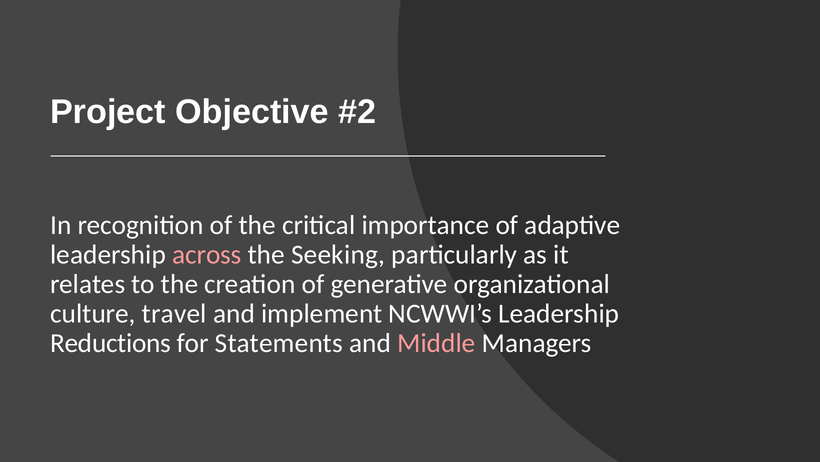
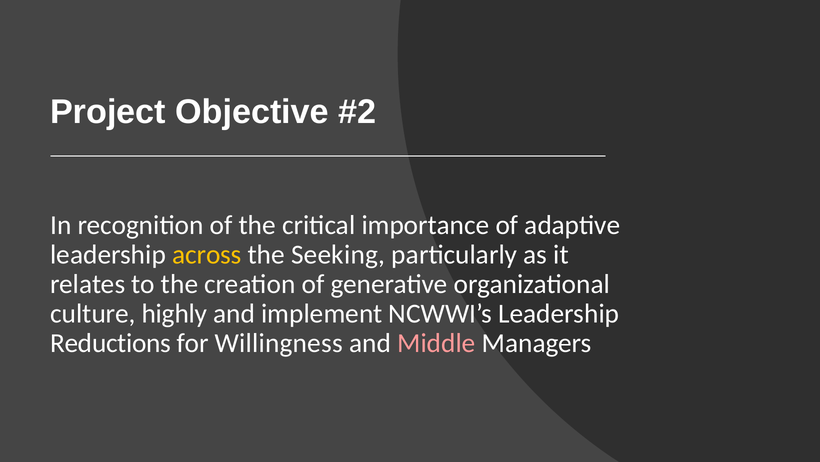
across colour: pink -> yellow (207, 254)
travel: travel -> highly (174, 313)
Statements: Statements -> Willingness (279, 343)
